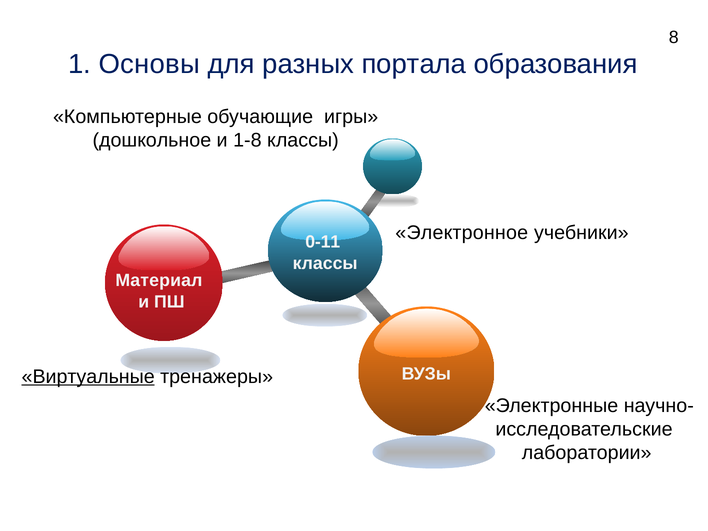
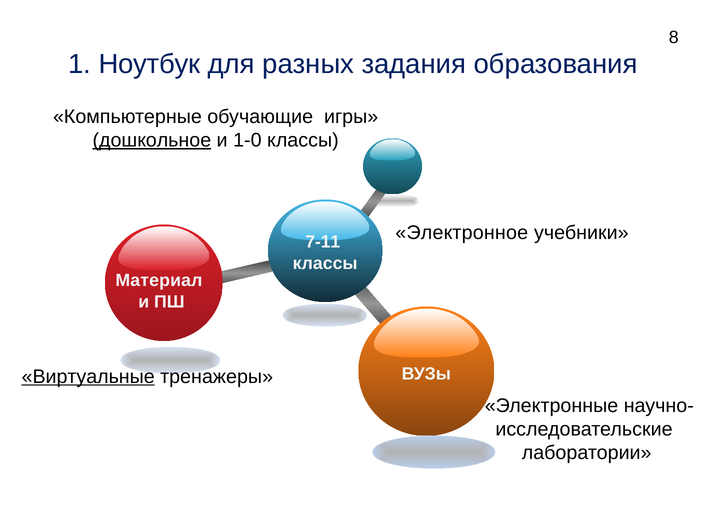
Основы: Основы -> Ноутбук (150, 64)
портала: портала -> задания (414, 64)
дошкольное underline: none -> present (152, 140)
1-8: 1-8 -> 1-0 (247, 140)
0-11: 0-11 -> 7-11 (323, 242)
